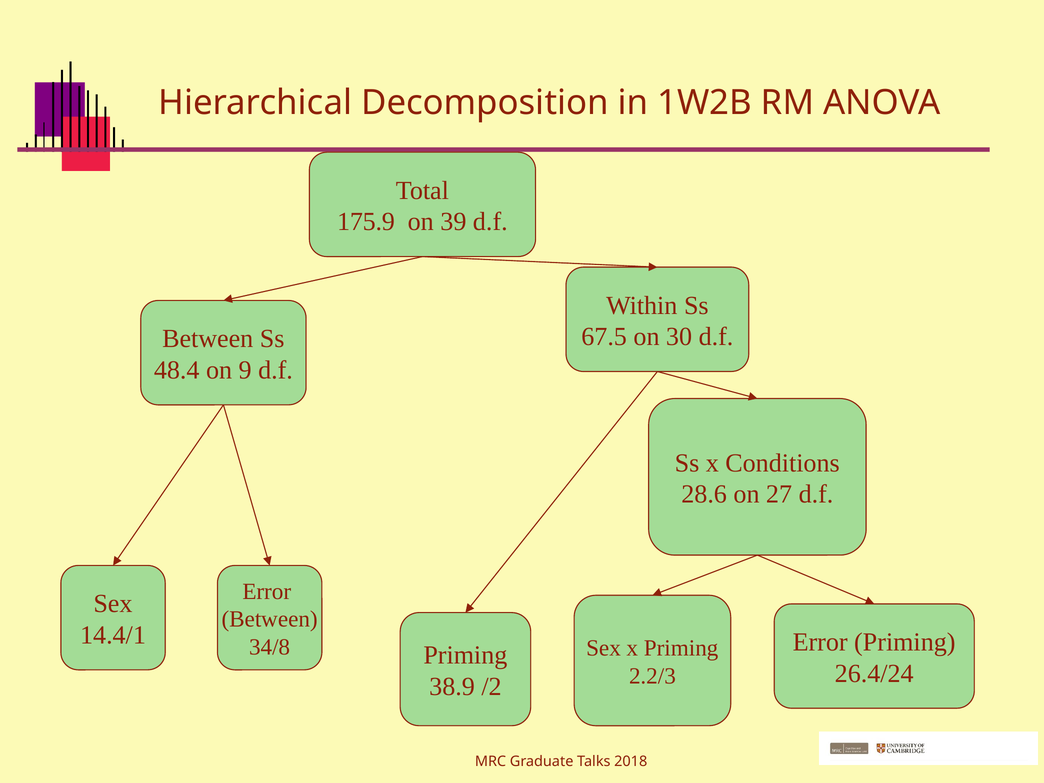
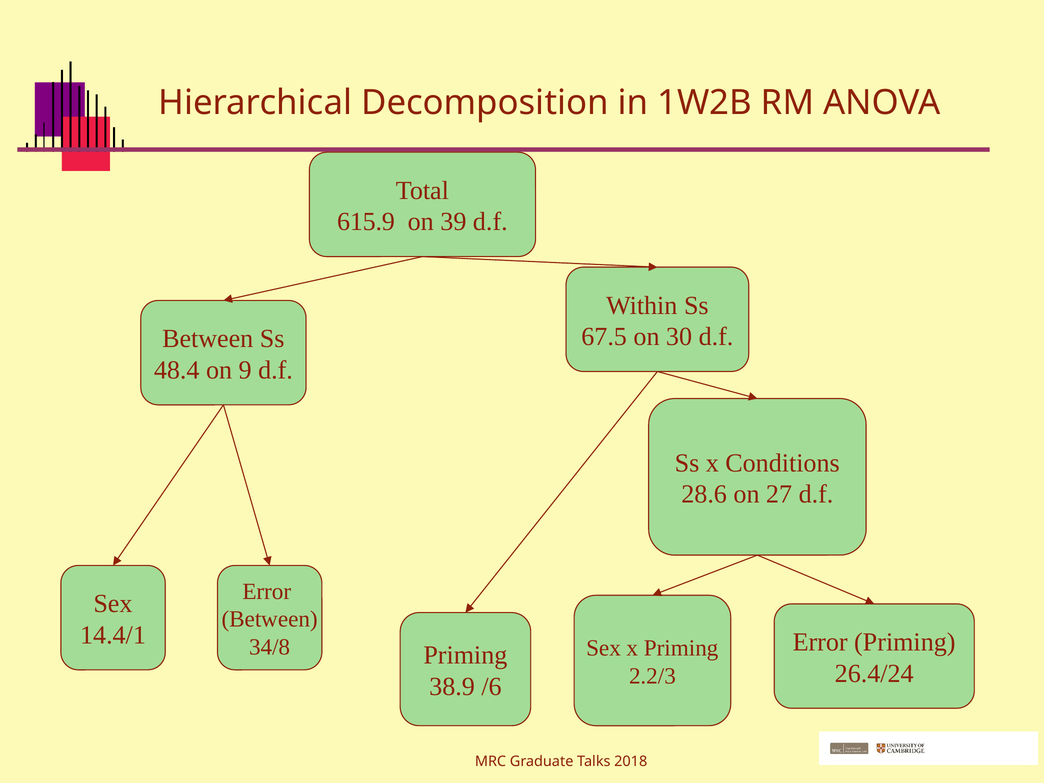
175.9: 175.9 -> 615.9 (366, 222)
/2: /2 -> /6 (491, 687)
